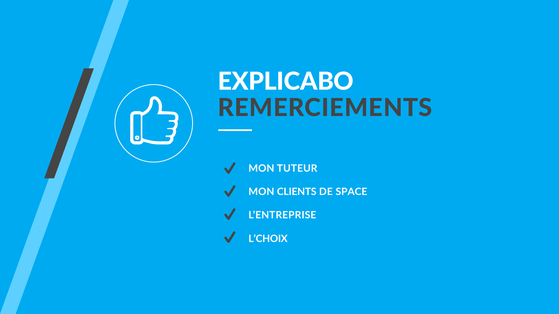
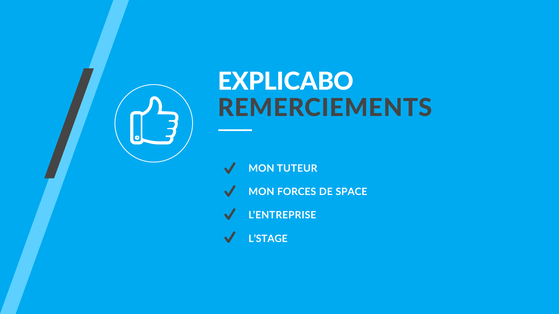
CLIENTS: CLIENTS -> FORCES (297, 192)
L’CHOIX: L’CHOIX -> L’STAGE (268, 239)
